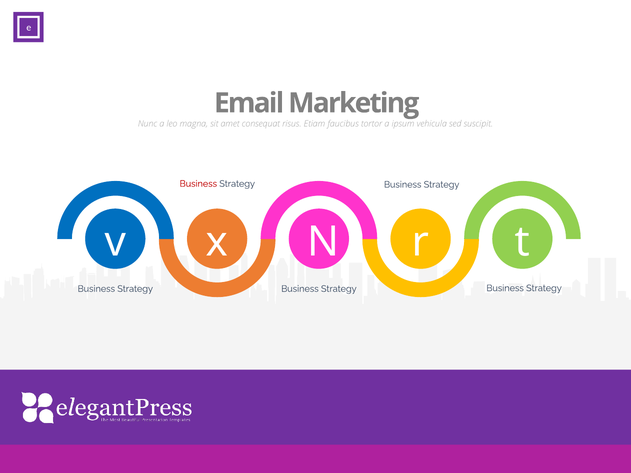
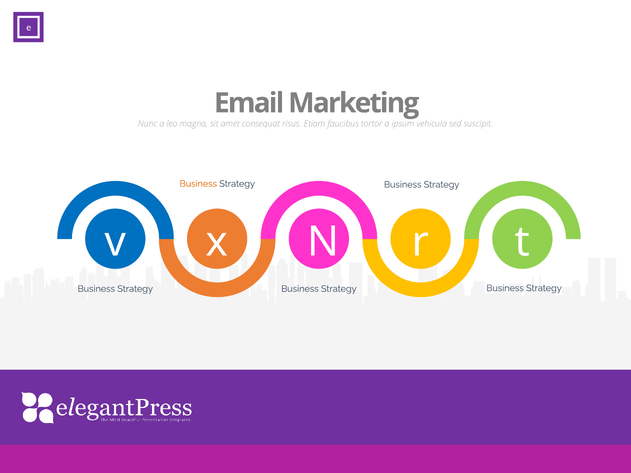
Business colour: red -> orange (198, 184)
